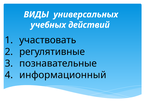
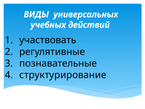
информационный: информационный -> структурирование (63, 75)
